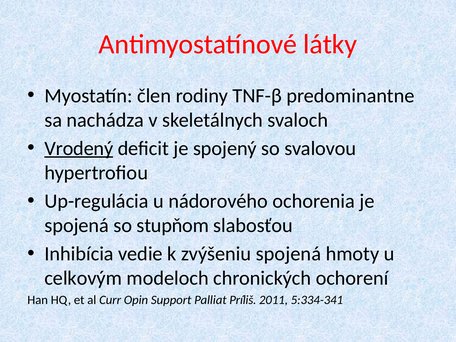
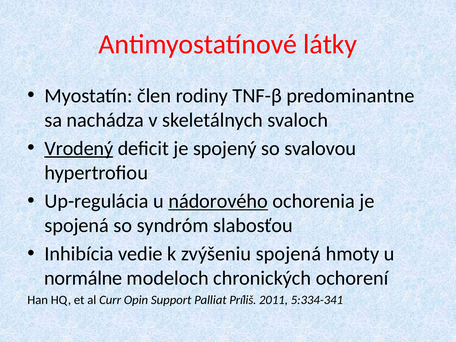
nádorového underline: none -> present (218, 201)
stupňom: stupňom -> syndróm (173, 225)
celkovým: celkovým -> normálne (83, 278)
